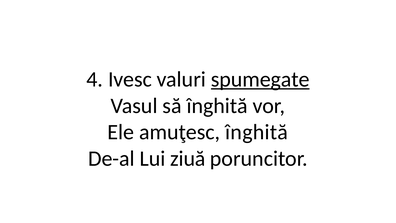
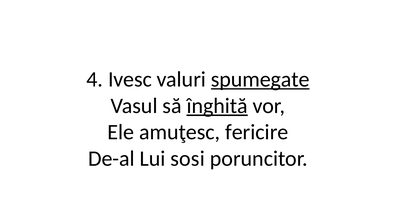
înghită underline: none -> present (217, 106)
amuţesc înghită: înghită -> fericire (257, 132)
ziuă: ziuă -> sosi (188, 158)
